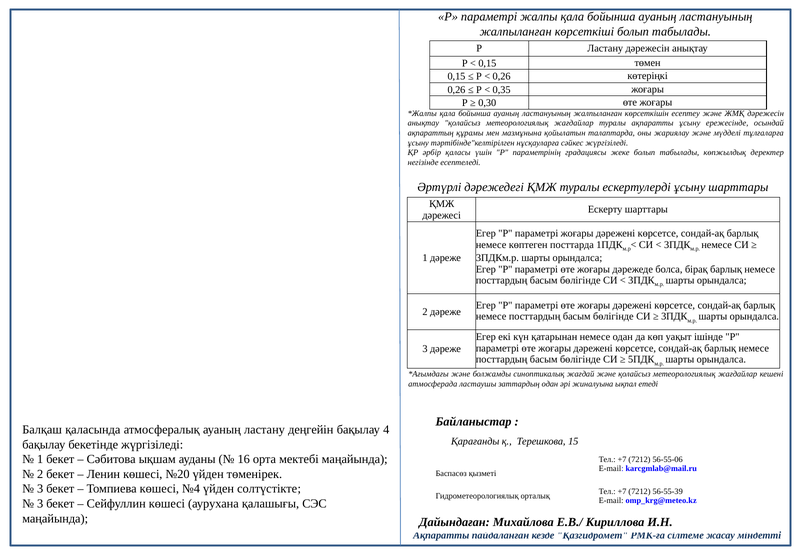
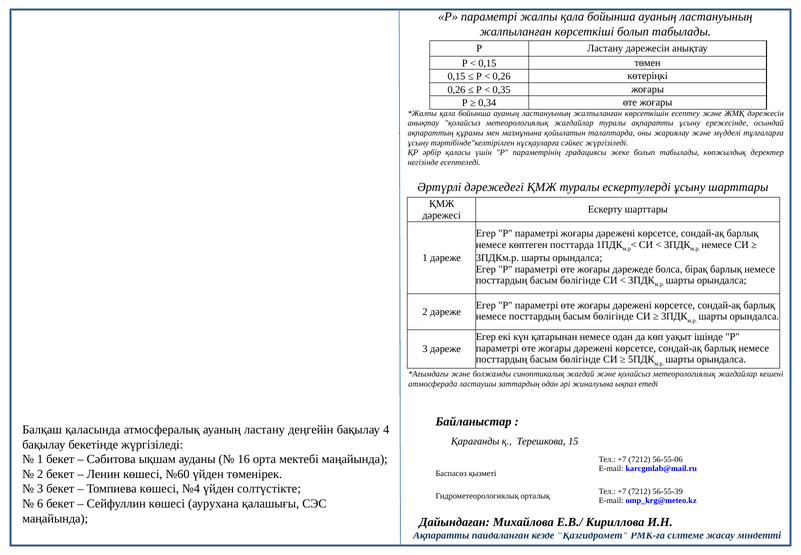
0,30: 0,30 -> 0,34 (487, 103)
№20: №20 -> №60 (178, 474)
3: 3 -> 6 (40, 503)
